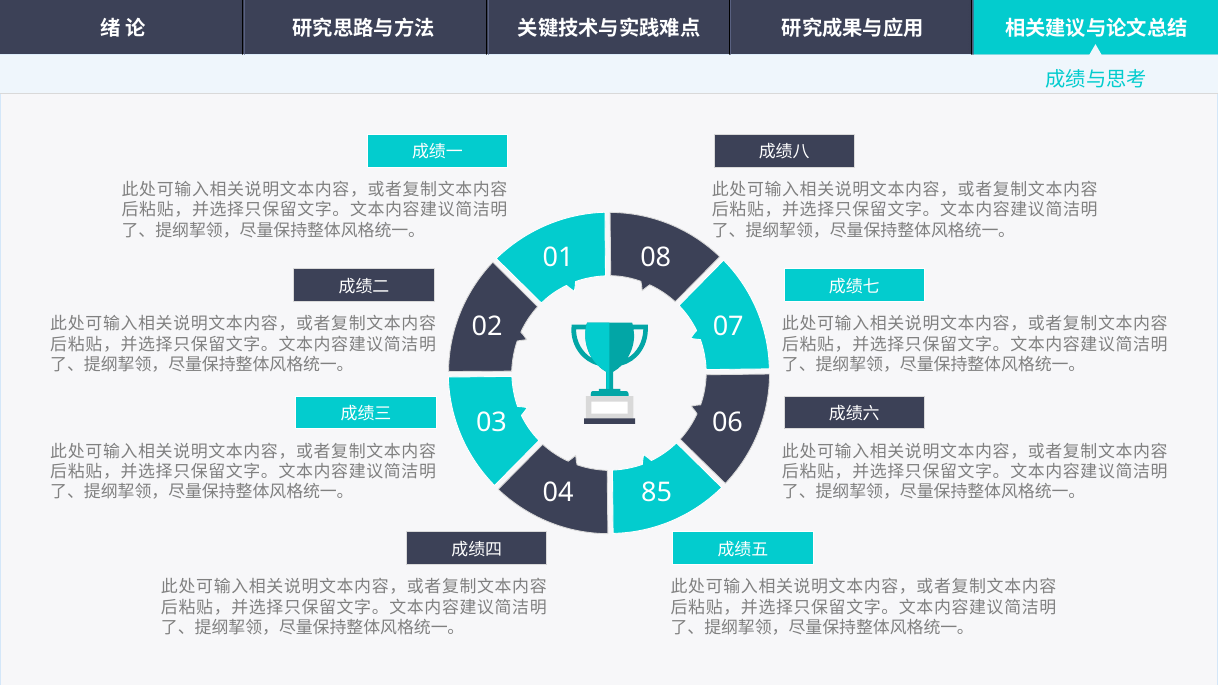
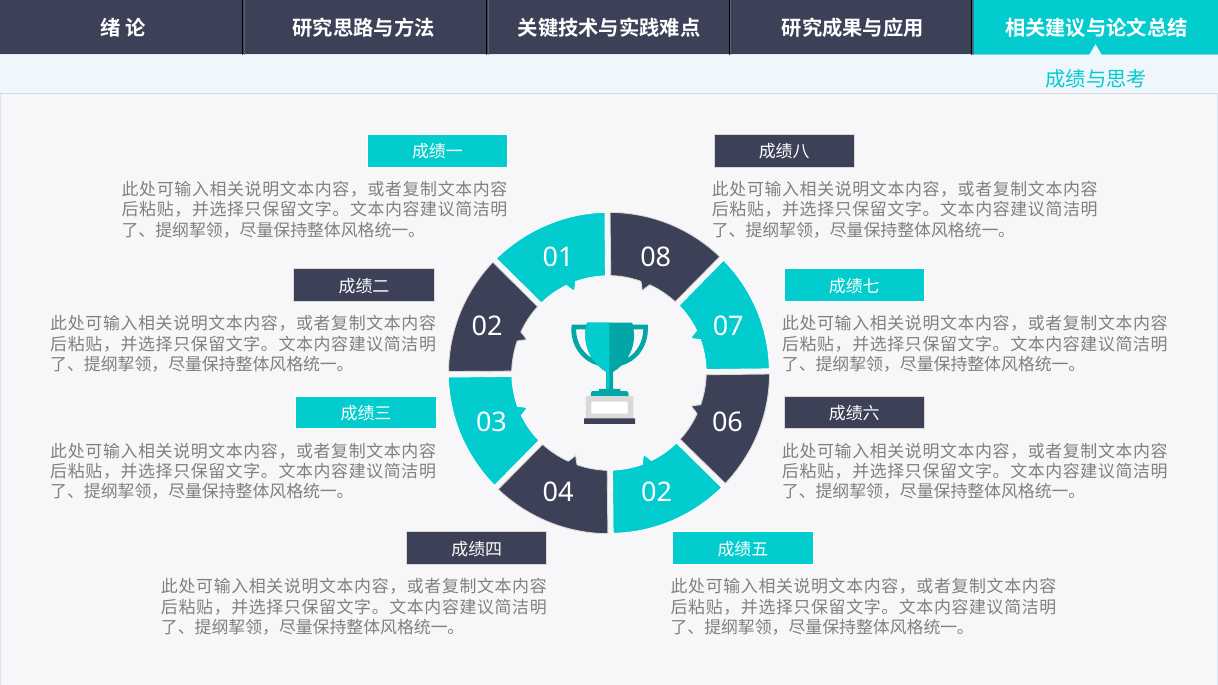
04 85: 85 -> 02 (657, 492)
